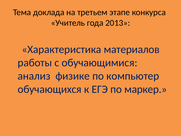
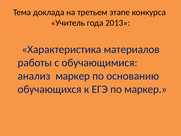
анализ физике: физике -> маркер (73, 76)
компьютер: компьютер -> основанию (133, 76)
